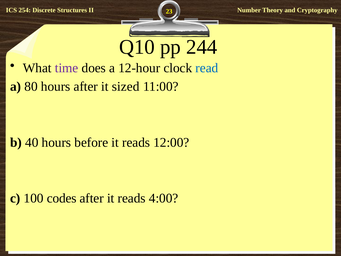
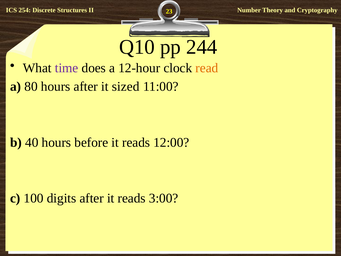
read colour: blue -> orange (207, 68)
codes: codes -> digits (62, 198)
4:00: 4:00 -> 3:00 (164, 198)
